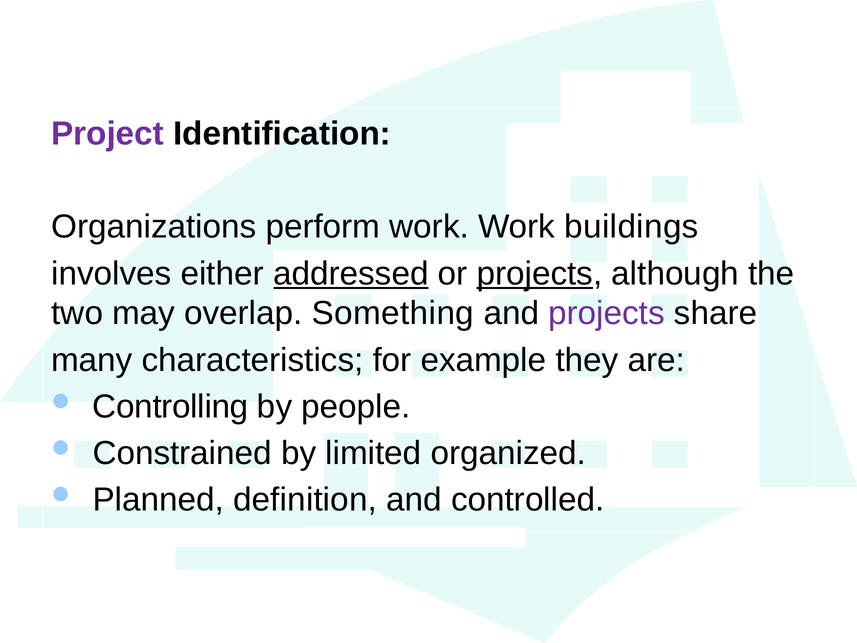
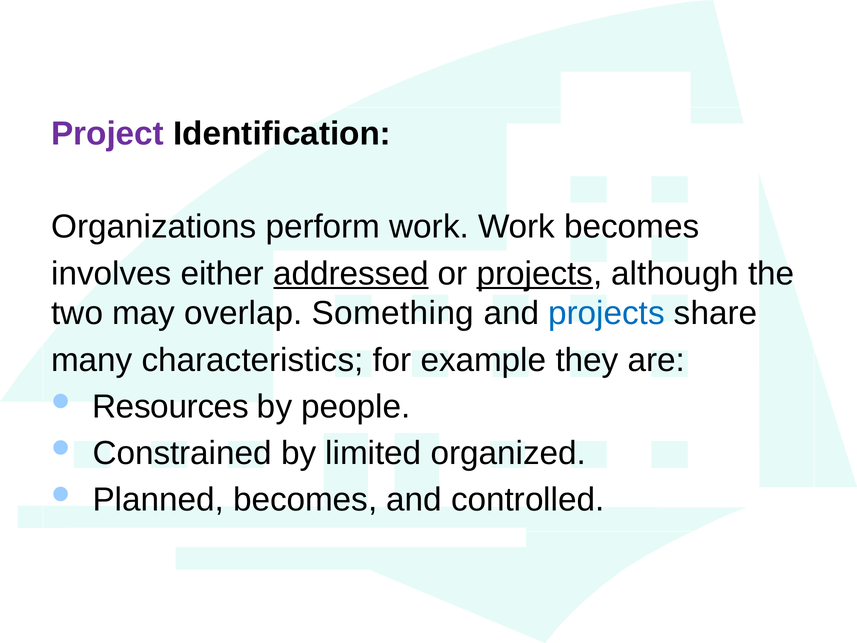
Work buildings: buildings -> becomes (632, 227)
projects colour: purple -> blue (607, 313)
Controlling: Controlling -> Resources (170, 407)
Planned definition: definition -> becomes (305, 500)
